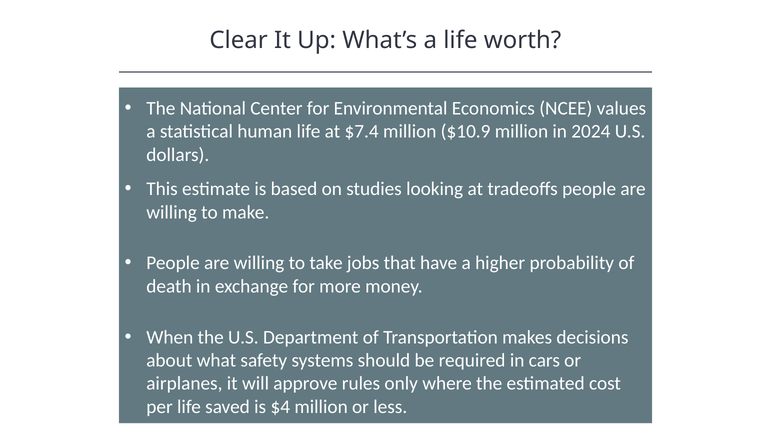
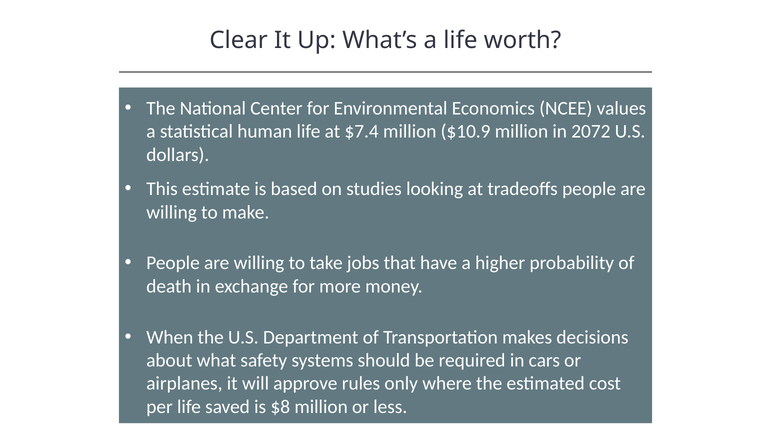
2024: 2024 -> 2072 (591, 131)
$4: $4 -> $8 (280, 406)
